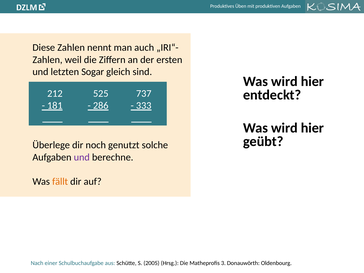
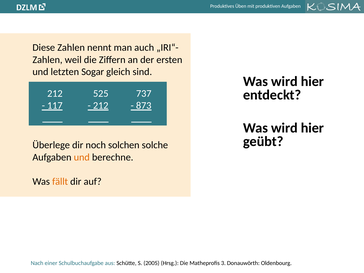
181: 181 -> 117 (55, 106)
286: 286 -> 212 (101, 106)
333: 333 -> 873 (144, 106)
genutzt: genutzt -> solchen (124, 145)
und colour: purple -> orange (82, 157)
